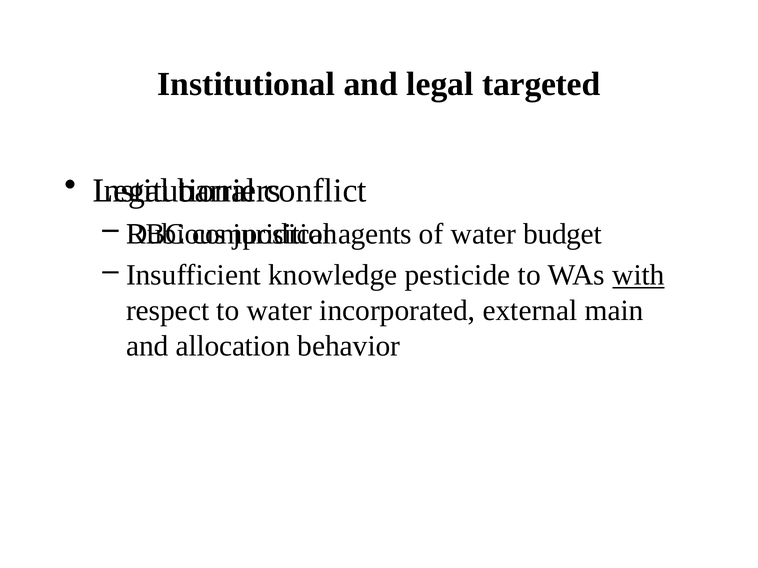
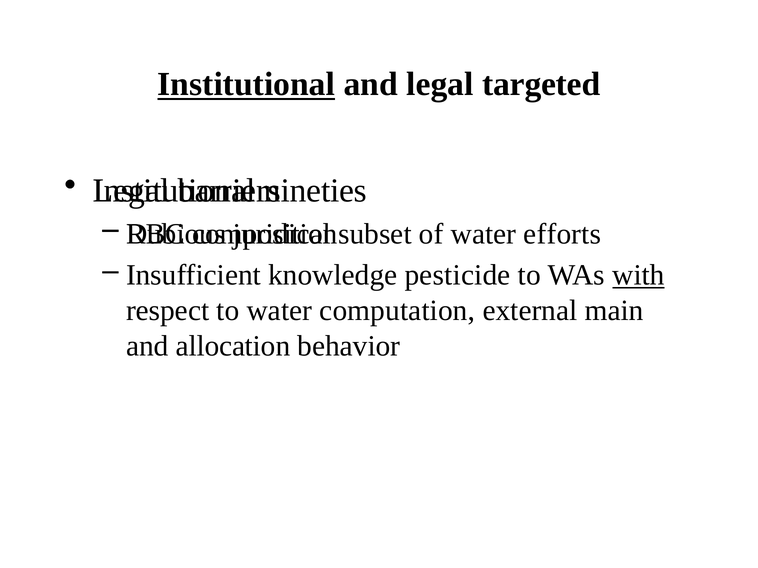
Institutional underline: none -> present (246, 84)
conflict: conflict -> nineties (316, 191)
agents: agents -> subset (375, 234)
budget: budget -> efforts (562, 234)
incorporated: incorporated -> computation (397, 311)
